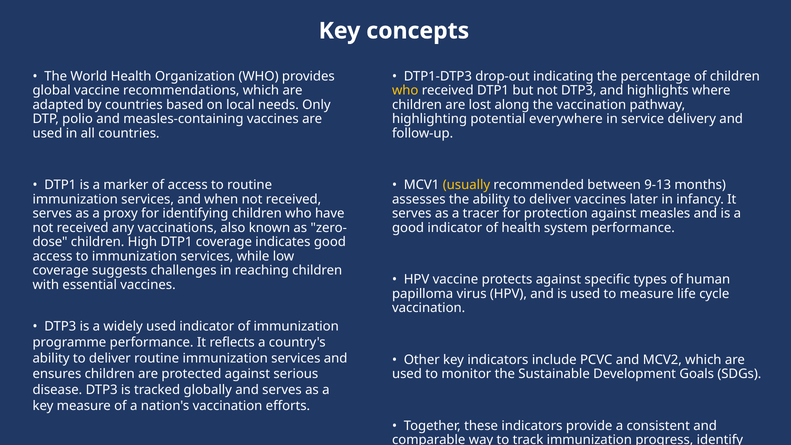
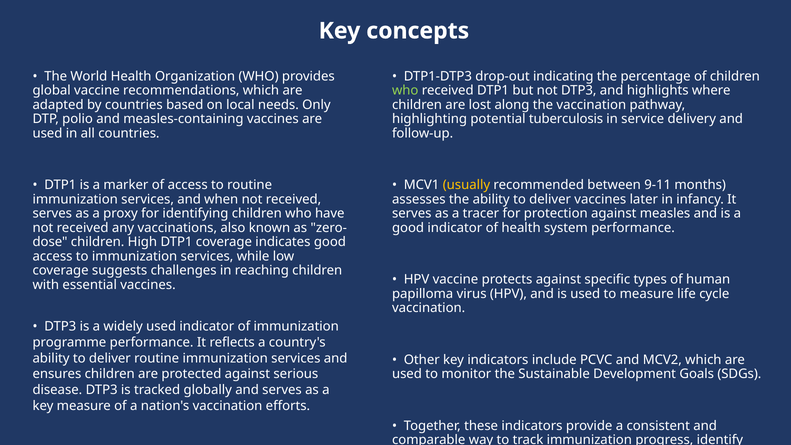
who colour: yellow -> light green (405, 91)
everywhere: everywhere -> tuberculosis (566, 119)
9-13: 9-13 -> 9-11 (658, 185)
